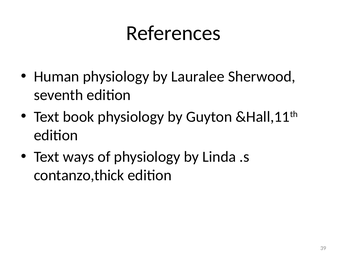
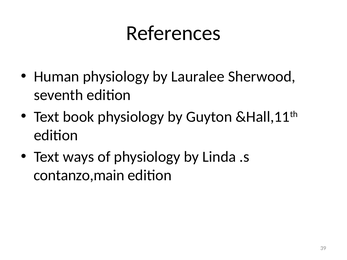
contanzo,thick: contanzo,thick -> contanzo,main (79, 175)
